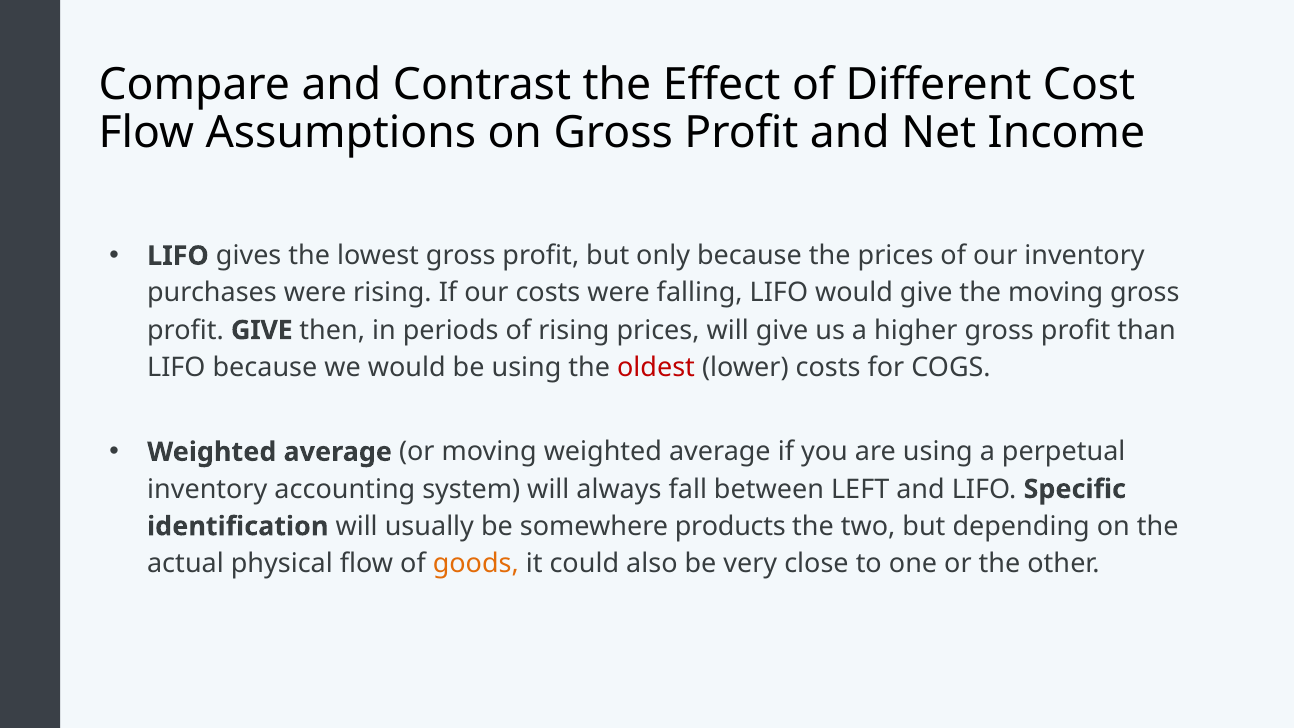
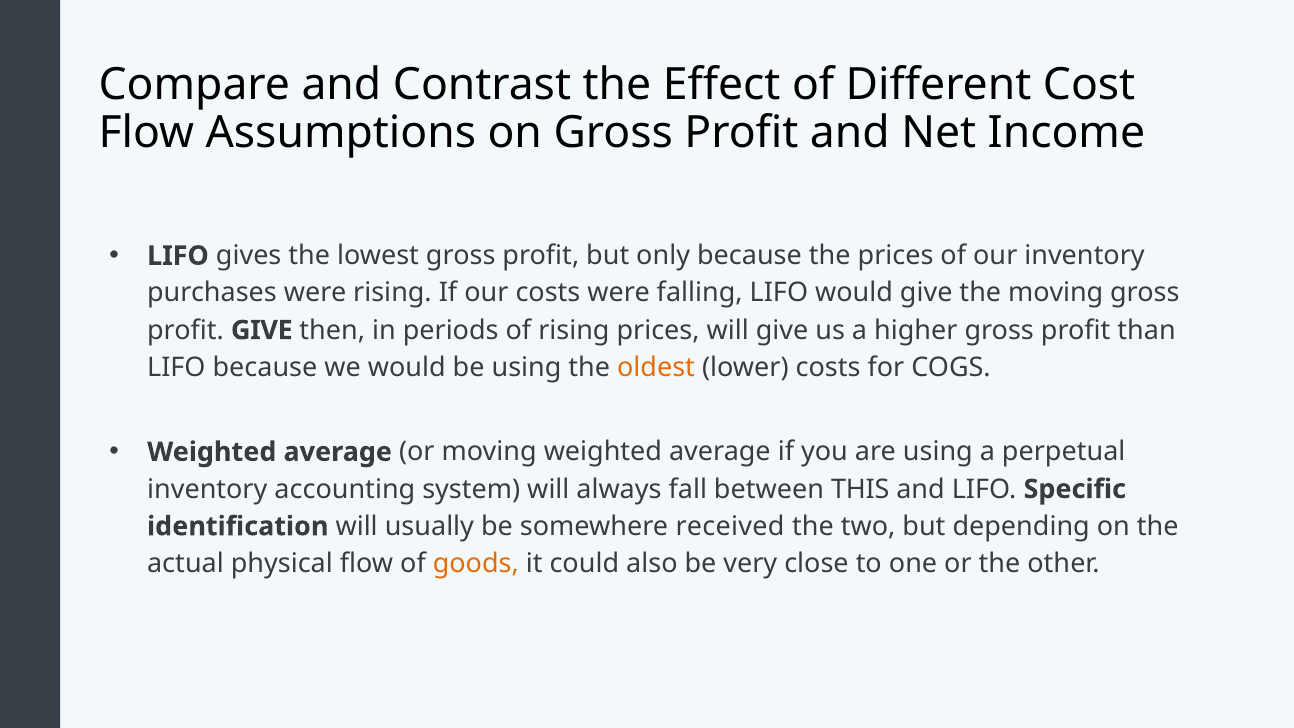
oldest colour: red -> orange (656, 367)
LEFT: LEFT -> THIS (860, 489)
products: products -> received (730, 526)
